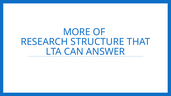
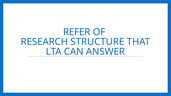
MORE: MORE -> REFER (77, 32)
